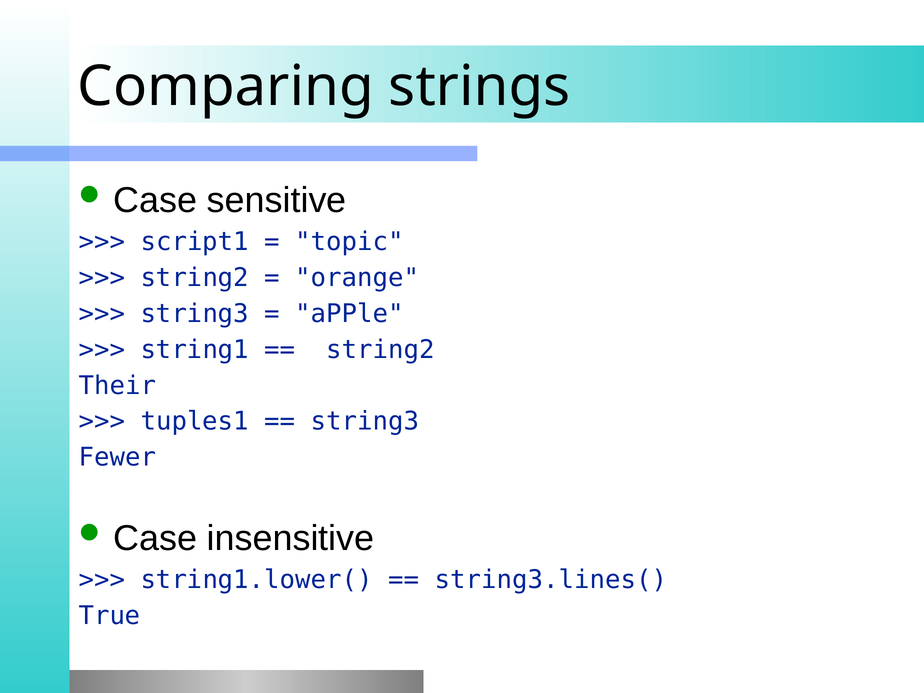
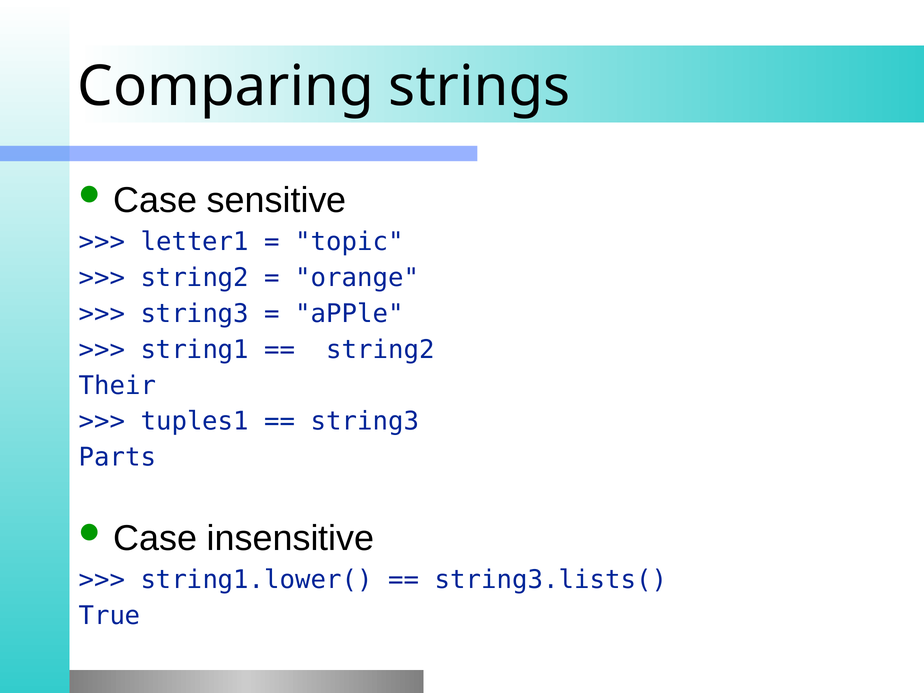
script1: script1 -> letter1 (195, 242)
Fewer: Fewer -> Parts (117, 457)
string3.lines(: string3.lines( -> string3.lists( (551, 580)
